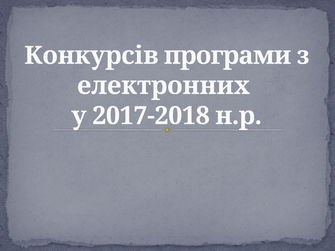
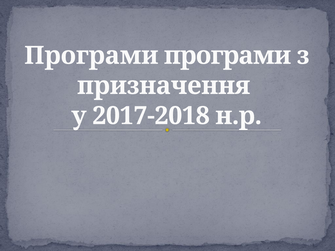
Конкурсів: Конкурсів -> Програми (91, 56)
електронних: електронних -> призначення (164, 86)
